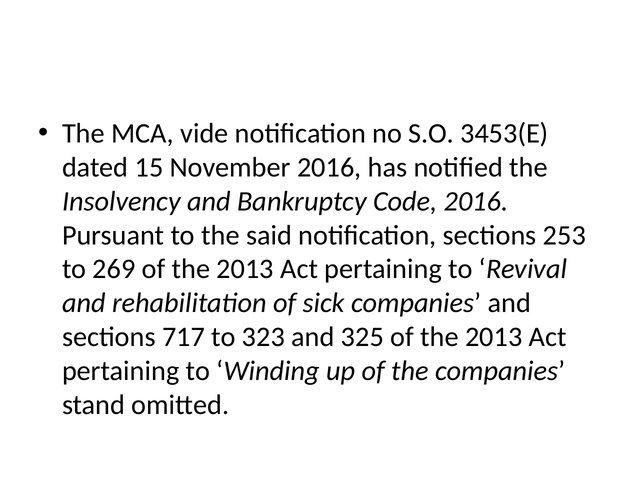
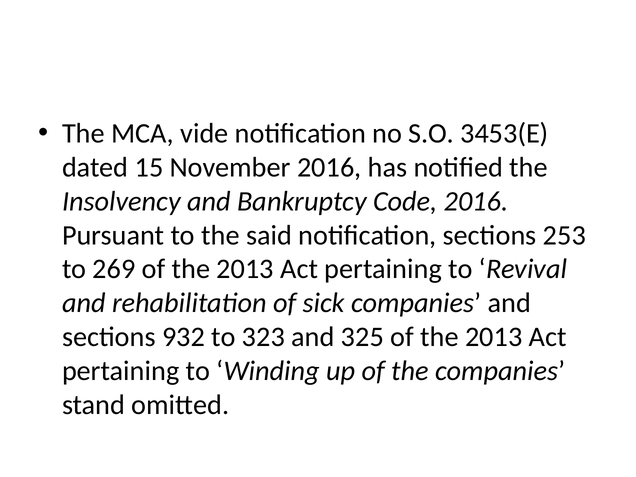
717: 717 -> 932 (183, 337)
